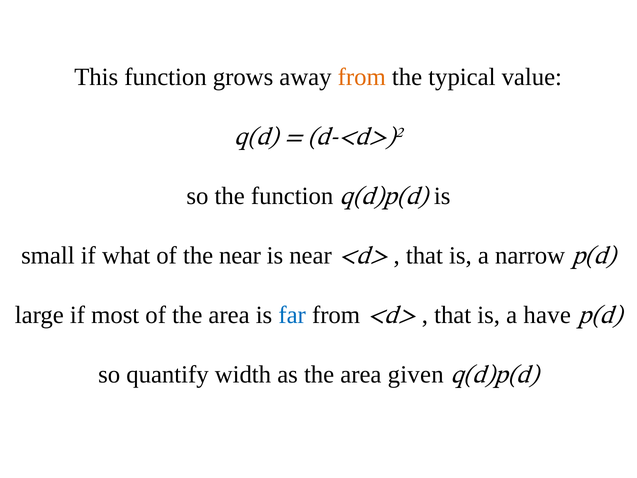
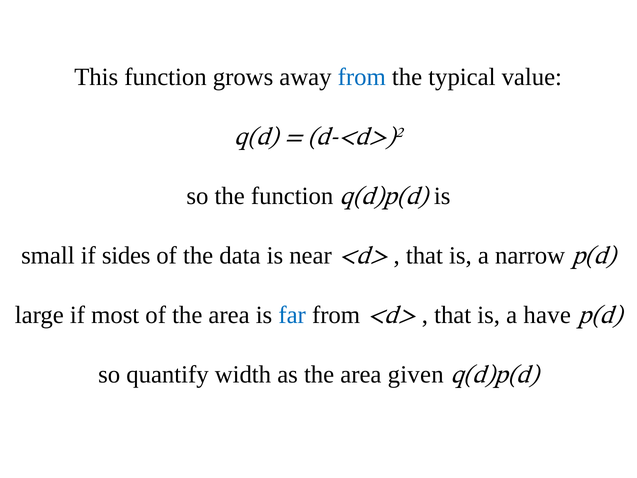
from colour: orange -> blue (362, 77)
what: what -> sides (126, 255)
the near: near -> data (240, 255)
